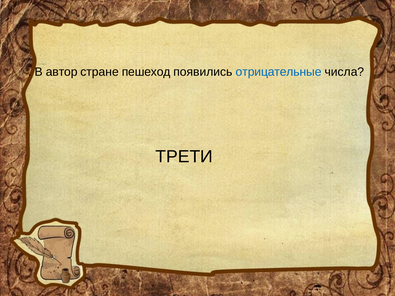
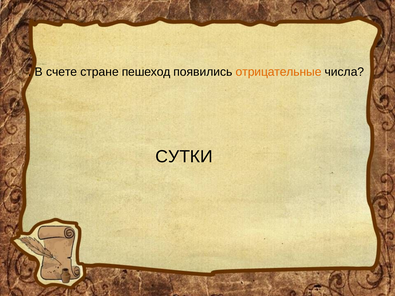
автор: автор -> счете (62, 72)
отрицательные colour: blue -> orange (279, 72)
ТРЕТИ: ТРЕТИ -> СУТКИ (184, 157)
